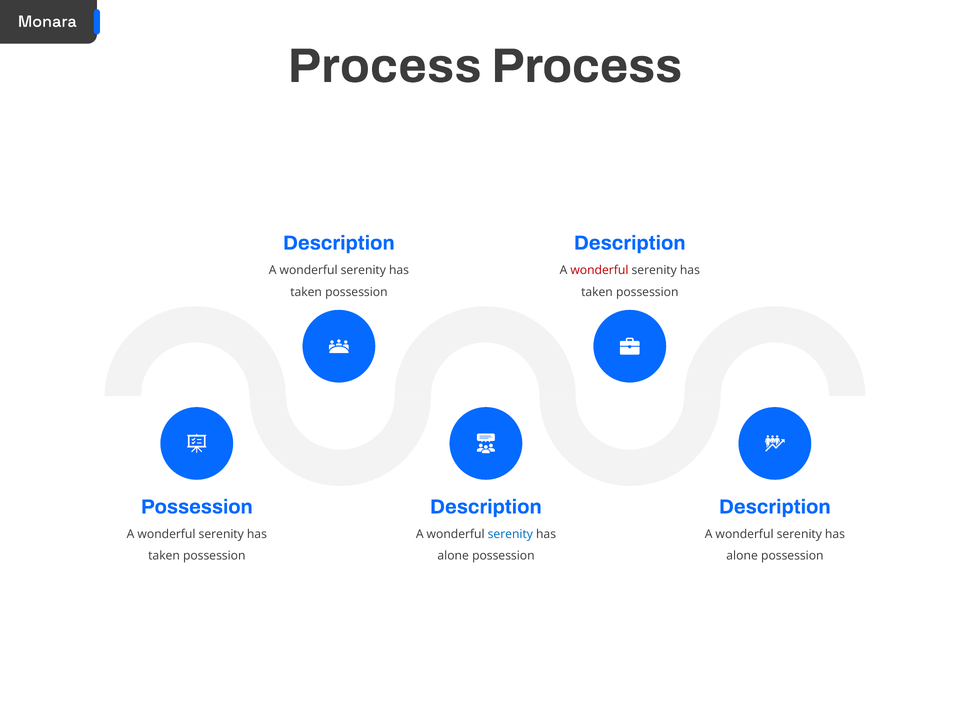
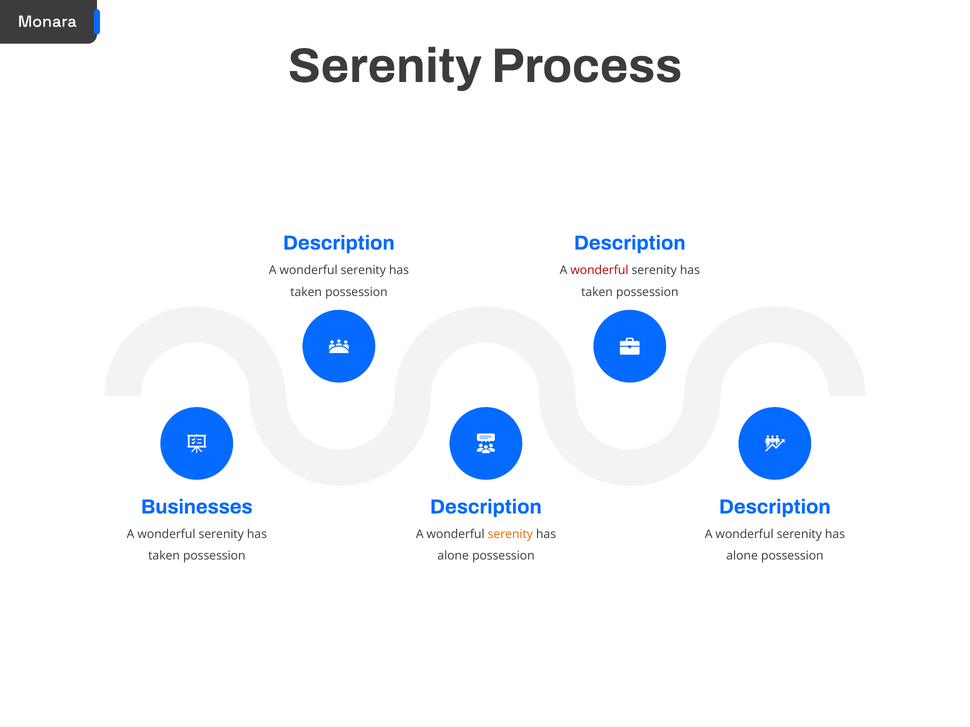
Process: Process -> Serenity (385, 66)
Possession: Possession -> Businesses (197, 507)
serenity colour: blue -> orange (510, 534)
